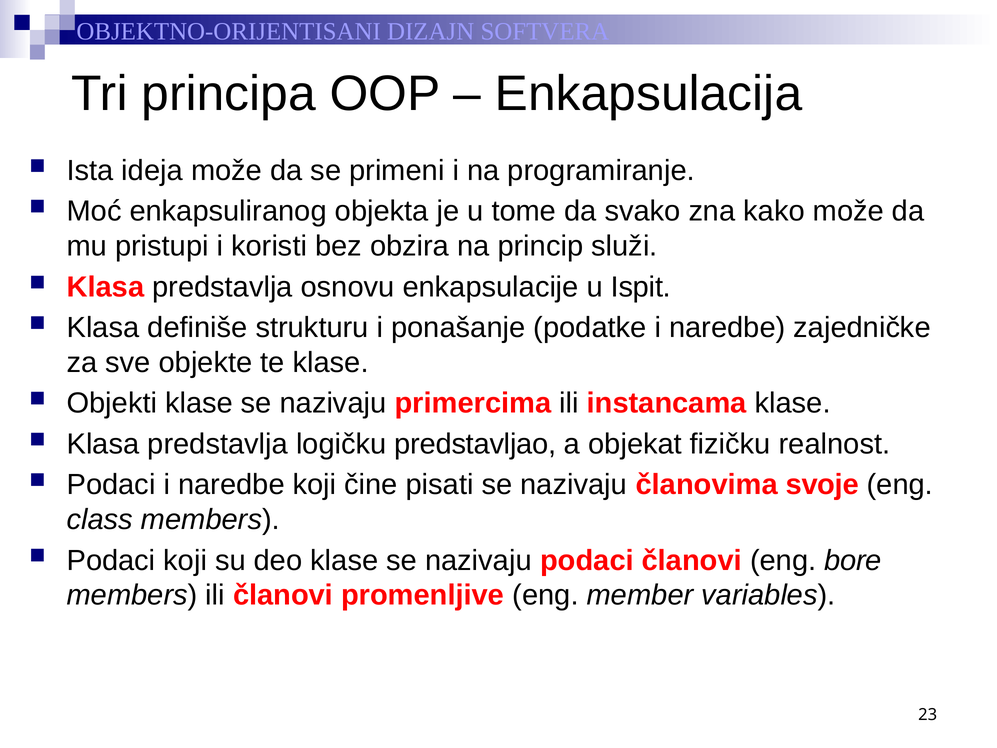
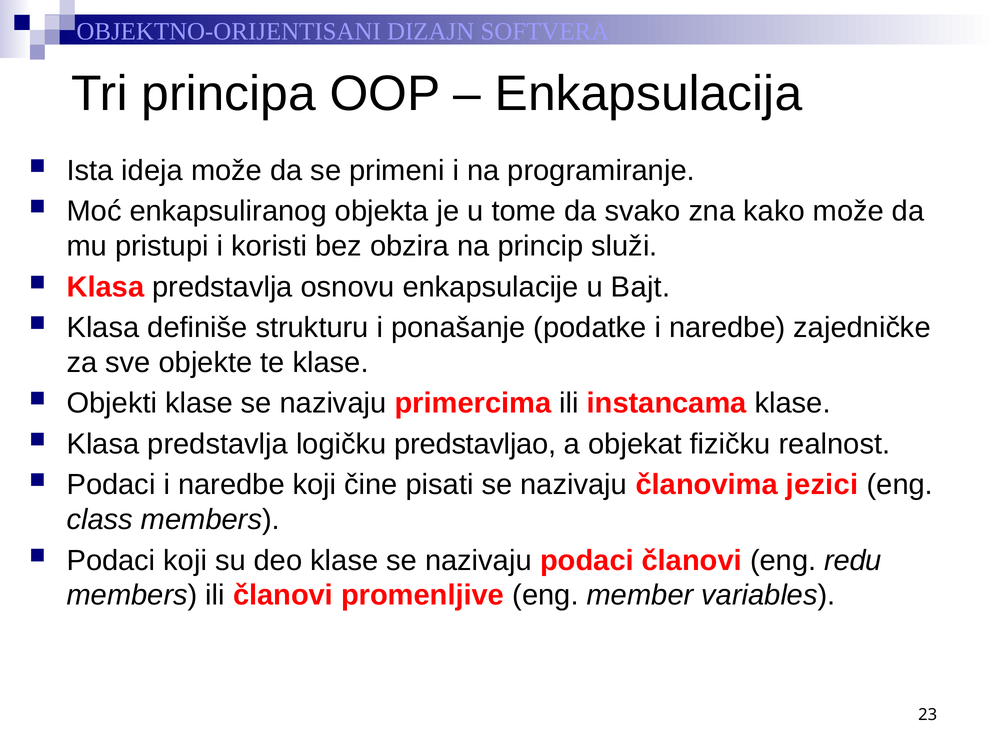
Ispit: Ispit -> Bajt (641, 287)
svoje: svoje -> jezici (822, 485)
bore: bore -> redu (853, 560)
